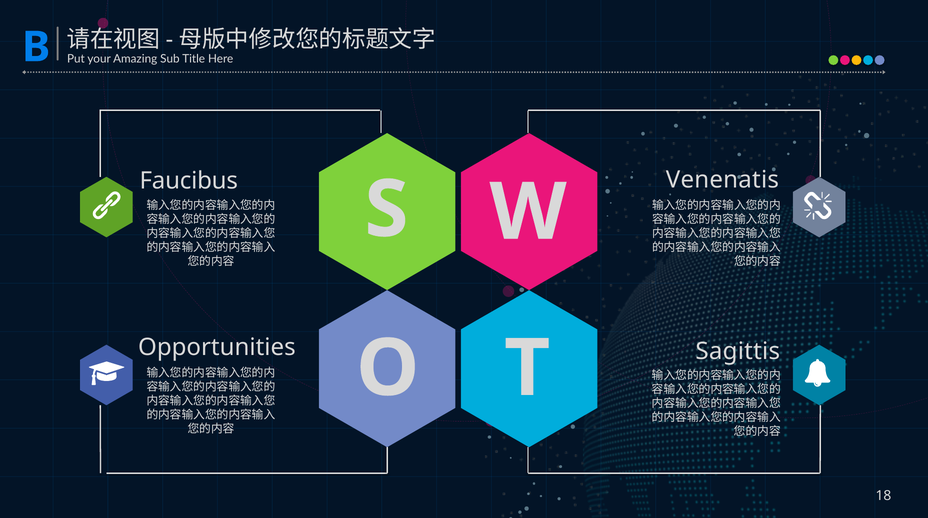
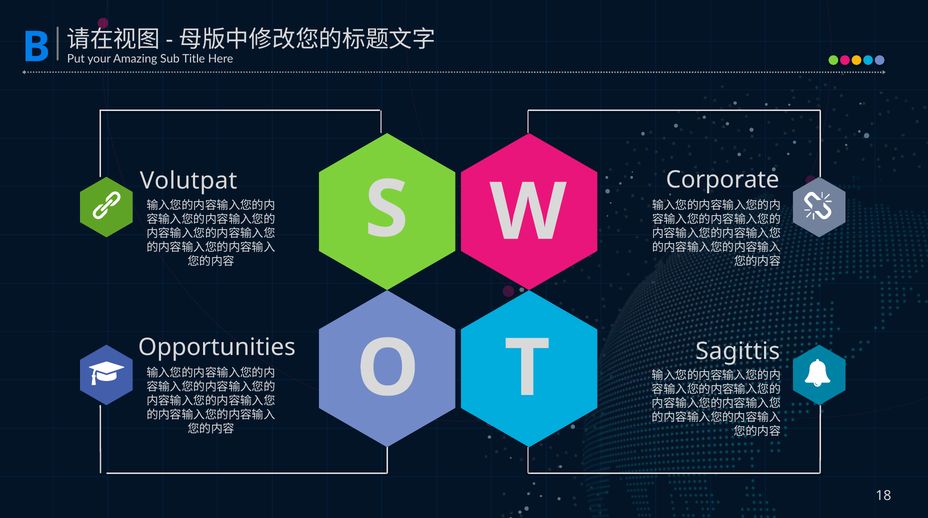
Venenatis: Venenatis -> Corporate (723, 180)
Faucibus: Faucibus -> Volutpat (189, 181)
